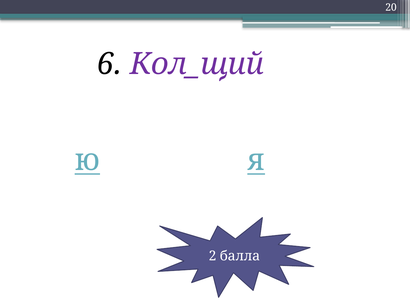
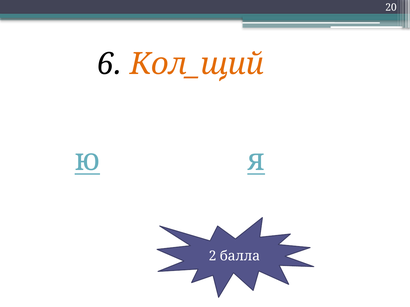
Кол_щий colour: purple -> orange (197, 64)
